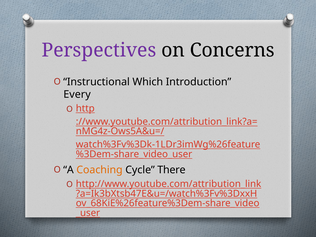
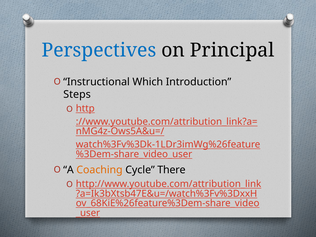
Perspectives colour: purple -> blue (99, 50)
Concerns: Concerns -> Principal (232, 50)
Every: Every -> Steps (77, 95)
